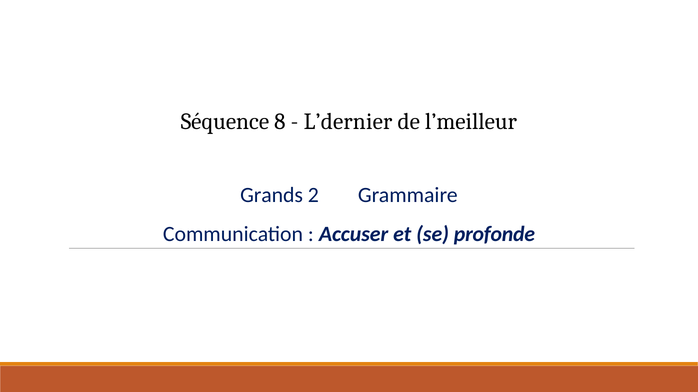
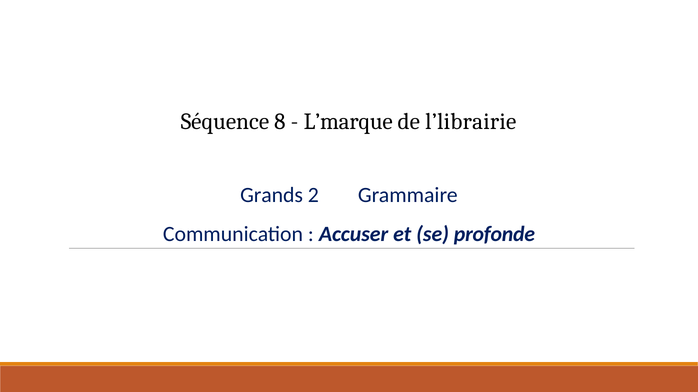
L’dernier: L’dernier -> L’marque (348, 122)
l’meilleur: l’meilleur -> l’librairie (471, 122)
